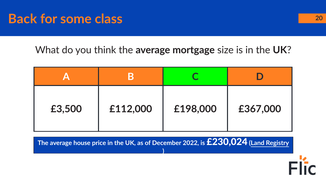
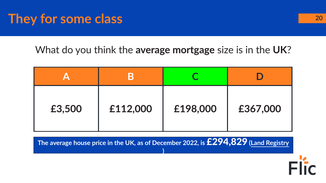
Back: Back -> They (23, 19)
£230,024: £230,024 -> £294,829 (227, 142)
